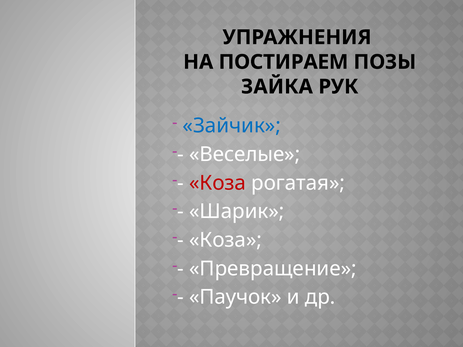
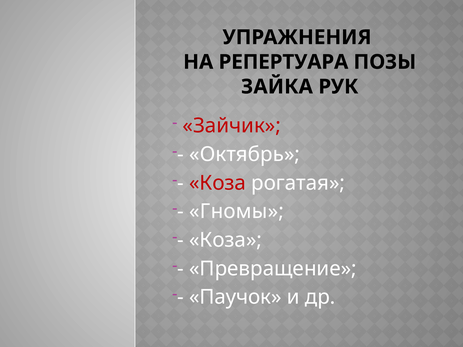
ПОСТИРАЕМ: ПОСТИРАЕМ -> РЕПЕРТУАРА (283, 62)
Зайчик colour: blue -> red (232, 126)
Веселые: Веселые -> Октябрь (245, 154)
Шарик: Шарик -> Гномы (237, 212)
